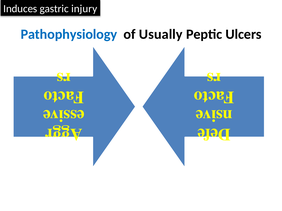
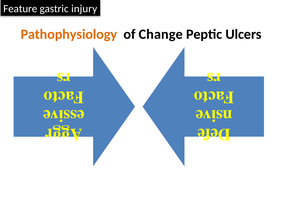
Induces: Induces -> Feature (20, 9)
Pathophysiology colour: blue -> orange (69, 34)
Usually: Usually -> Change (161, 34)
